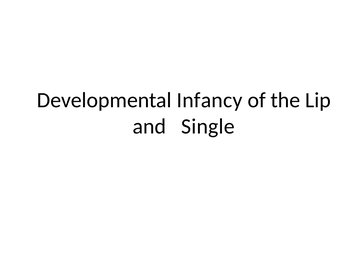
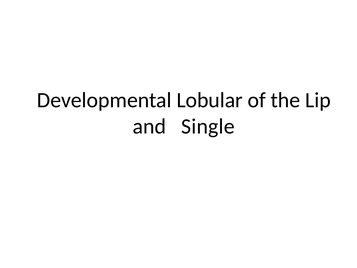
Infancy: Infancy -> Lobular (210, 100)
